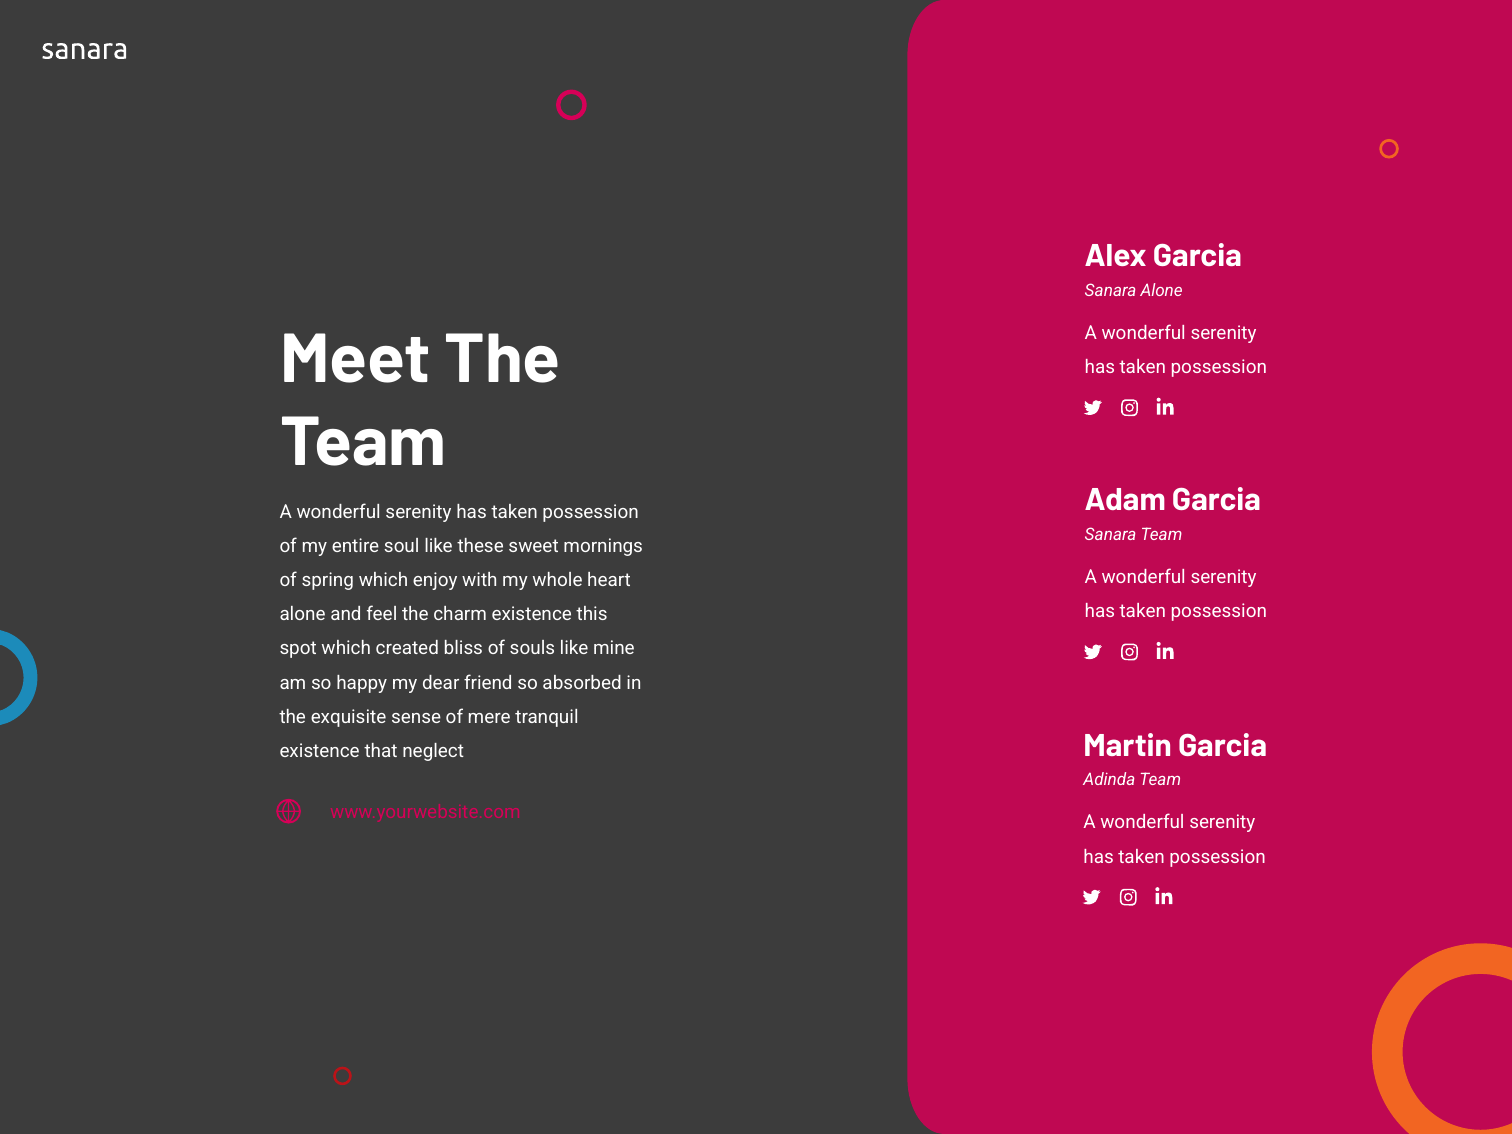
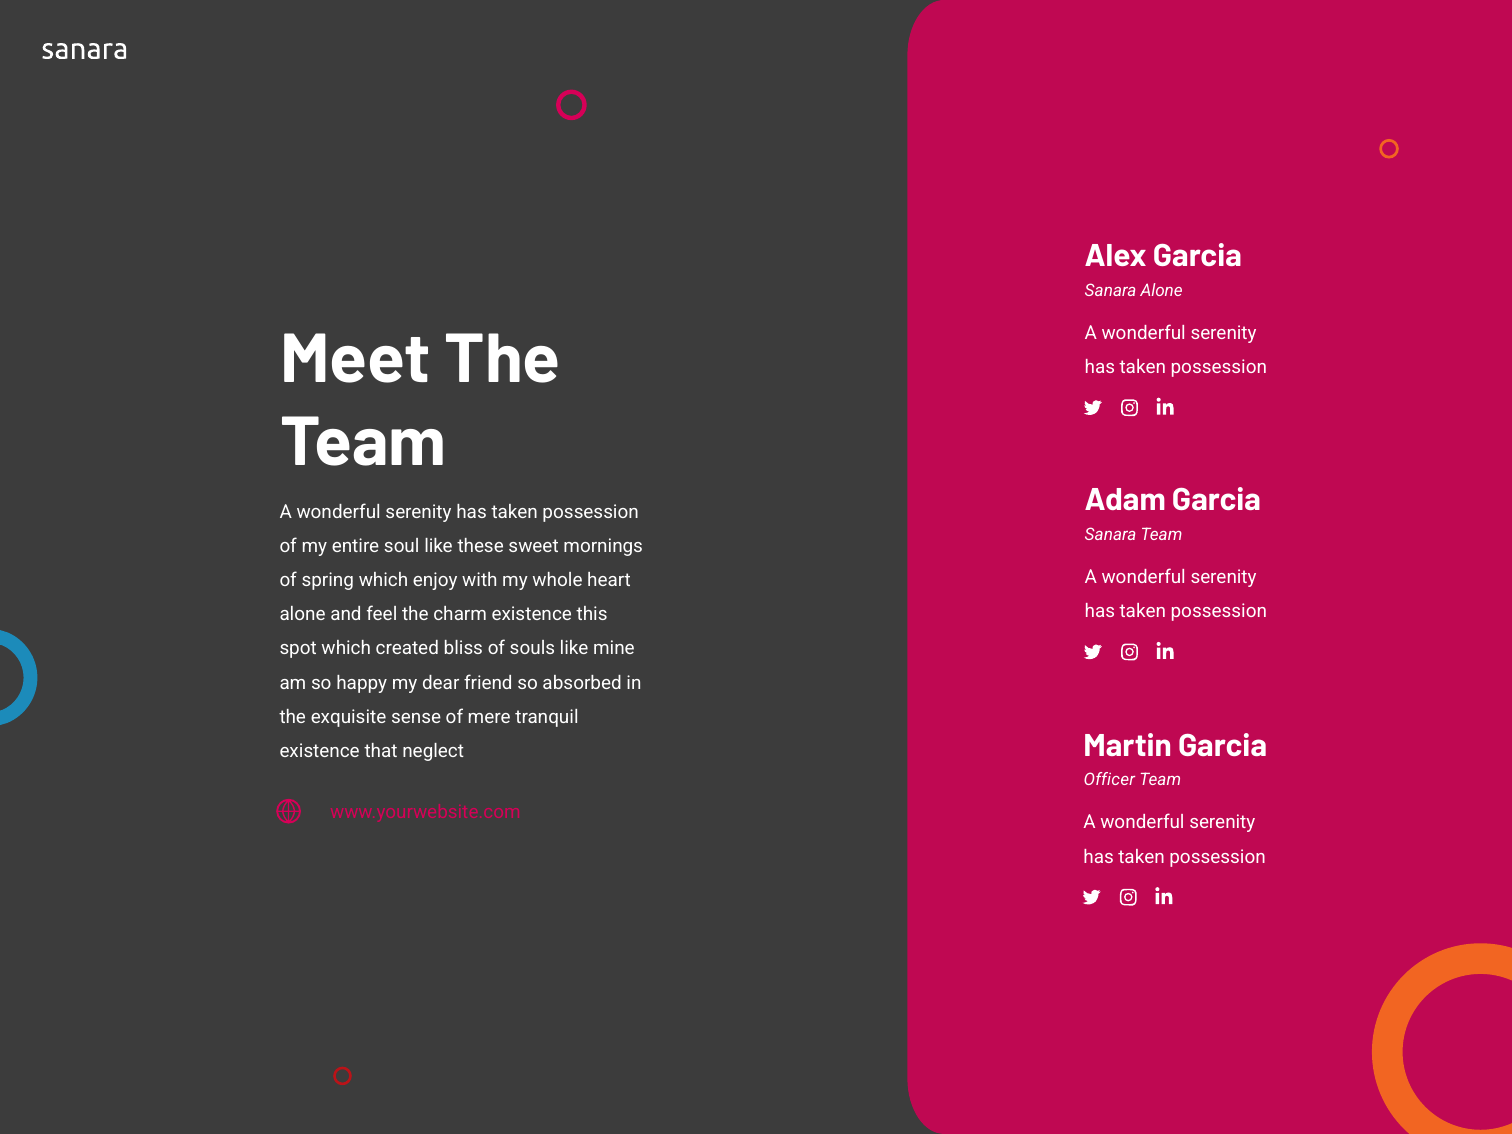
Adinda: Adinda -> Officer (1109, 780)
